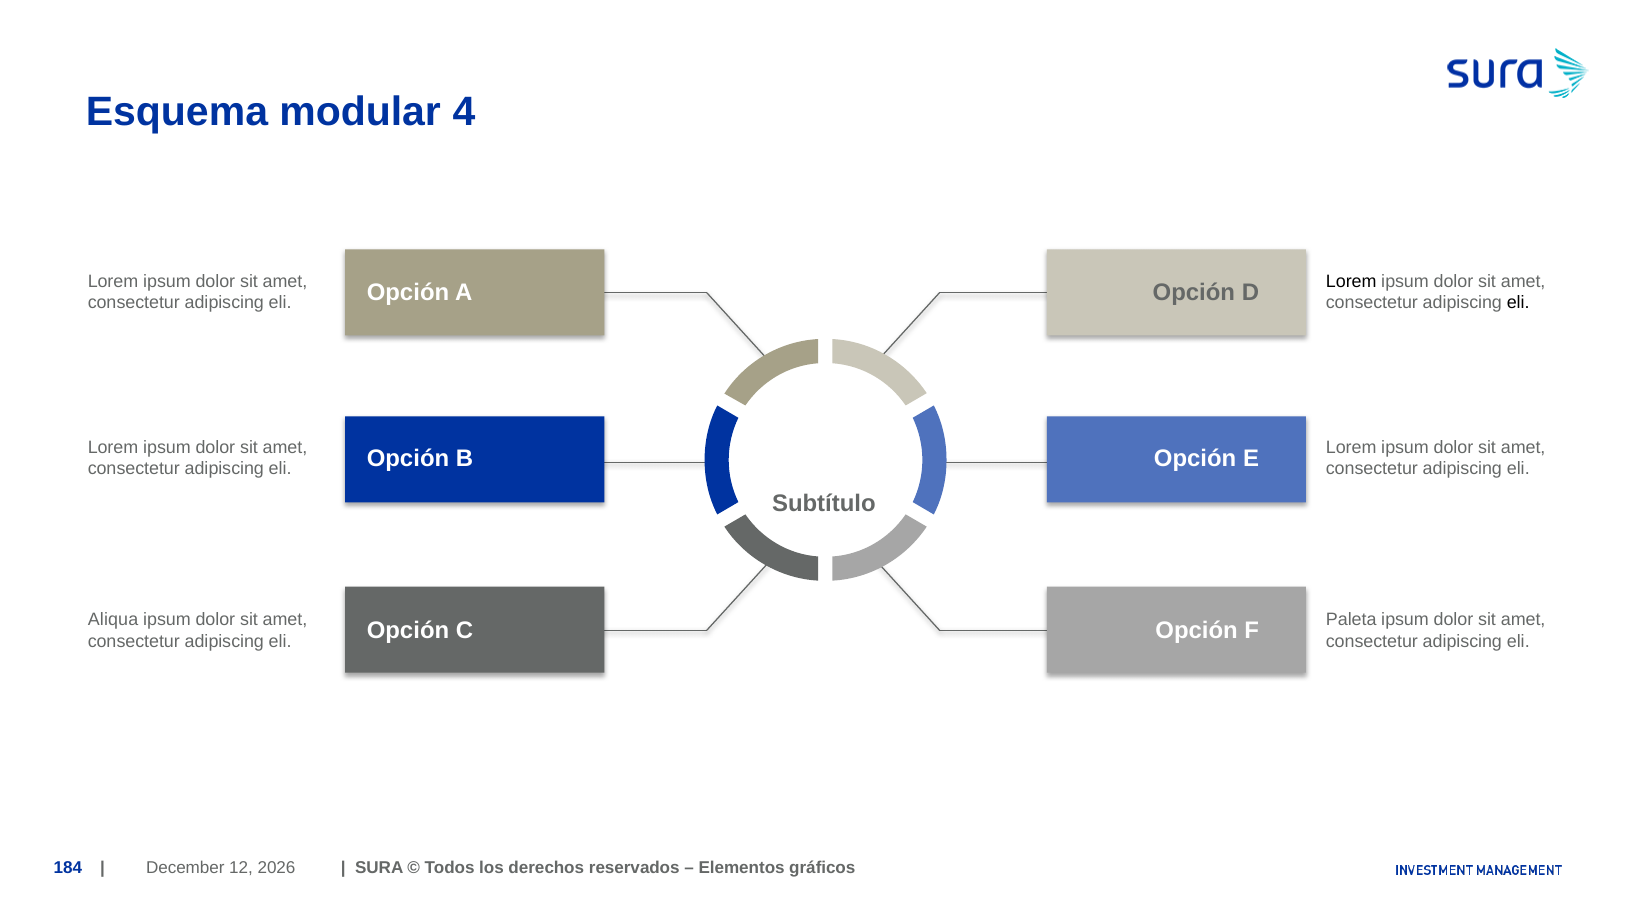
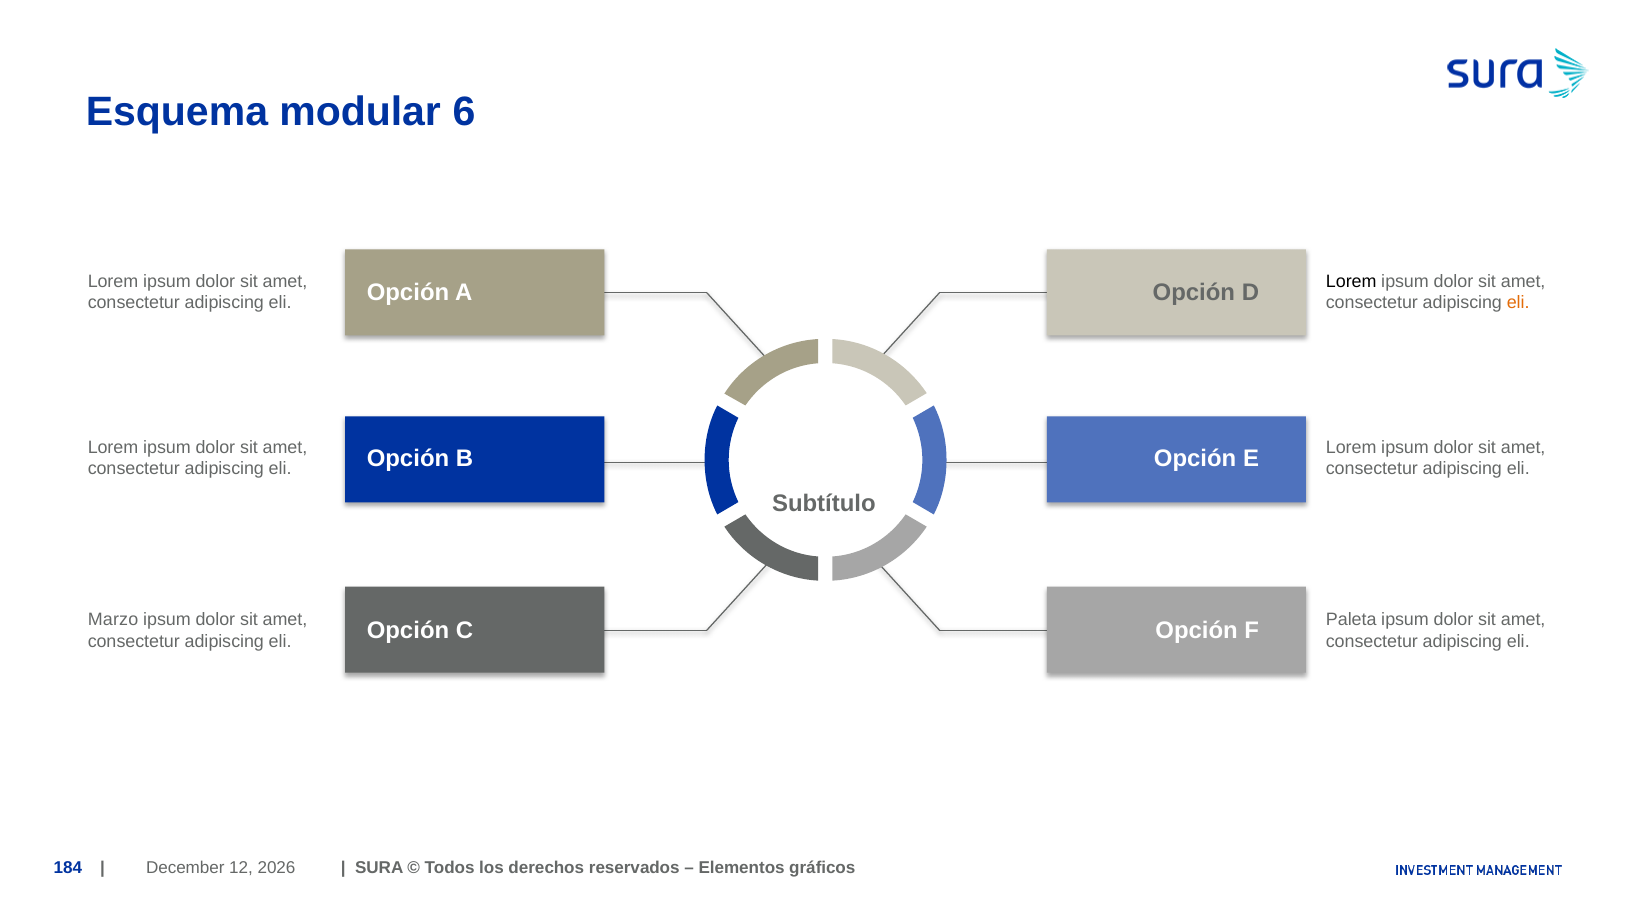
4: 4 -> 6 (464, 112)
eli colour: black -> orange (1518, 303)
Aliqua: Aliqua -> Marzo (113, 620)
